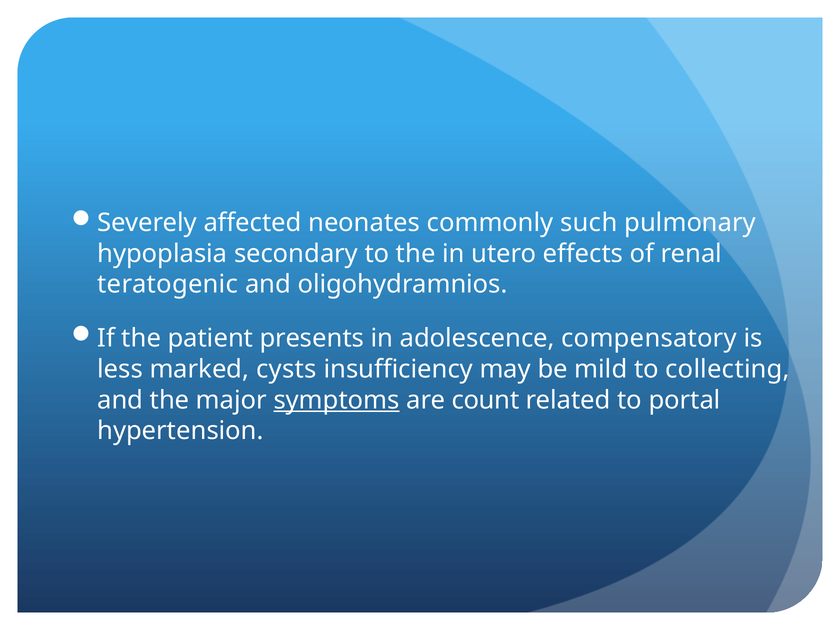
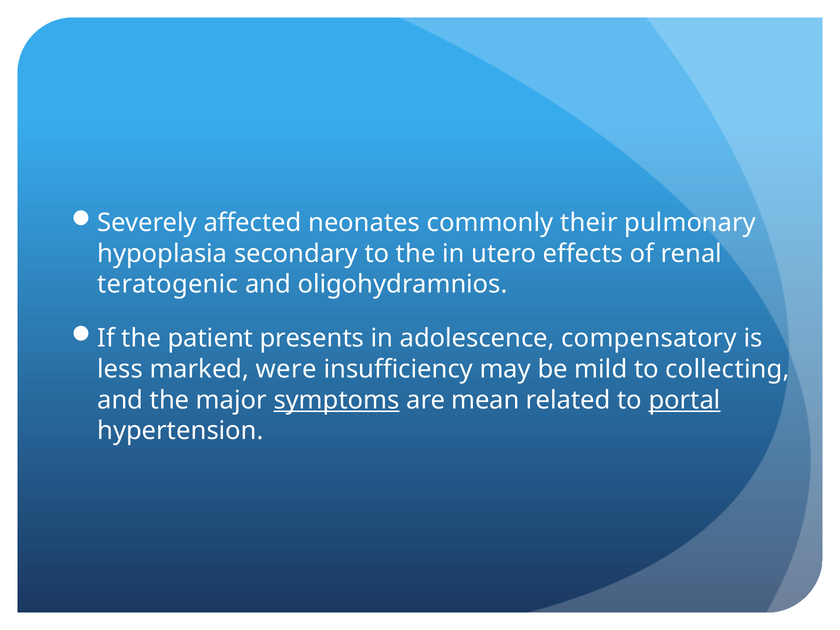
such: such -> their (589, 223)
cysts: cysts -> were (286, 369)
count: count -> mean (485, 400)
portal underline: none -> present (685, 400)
